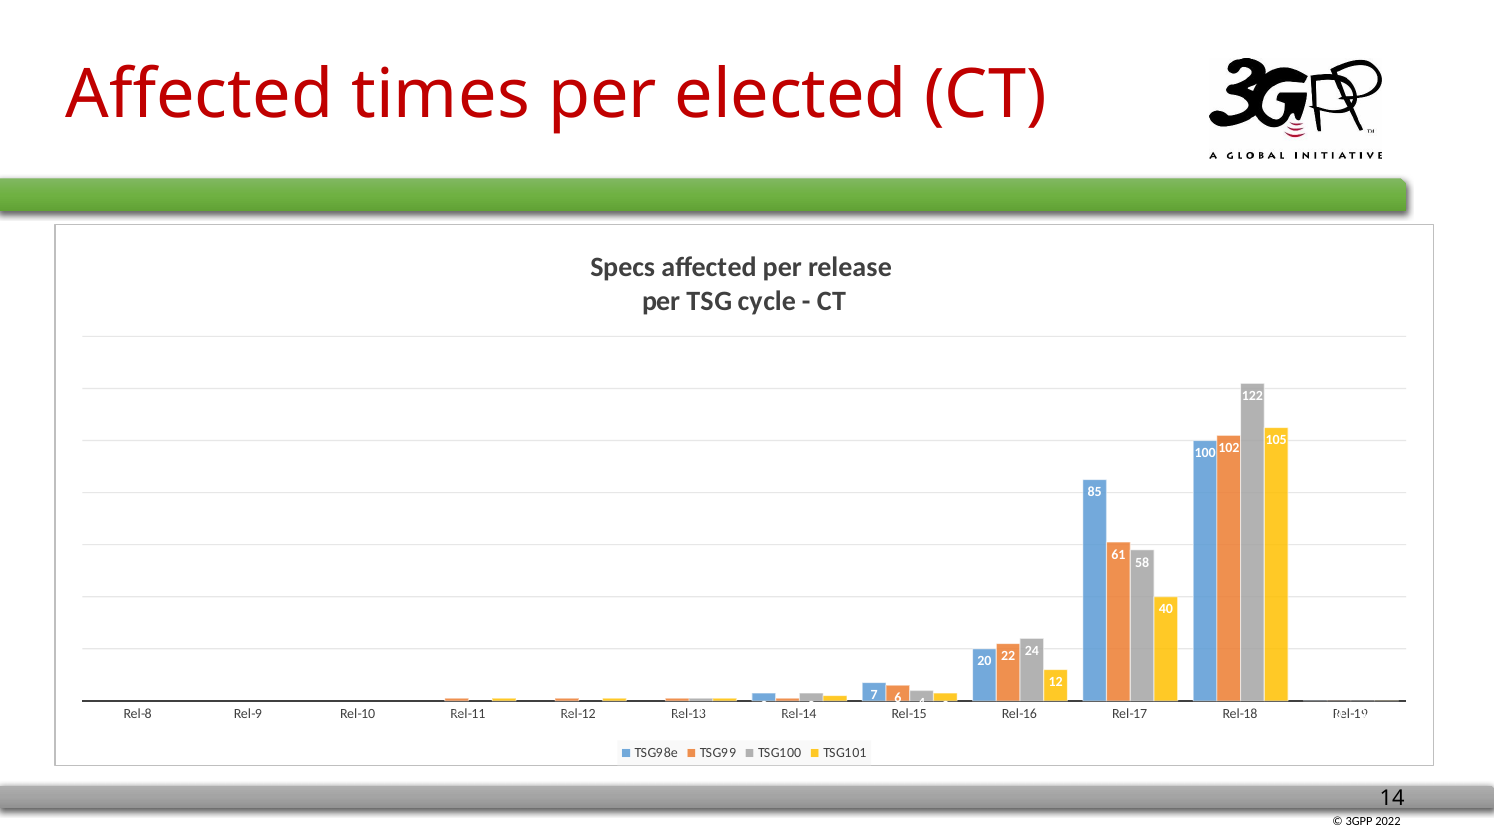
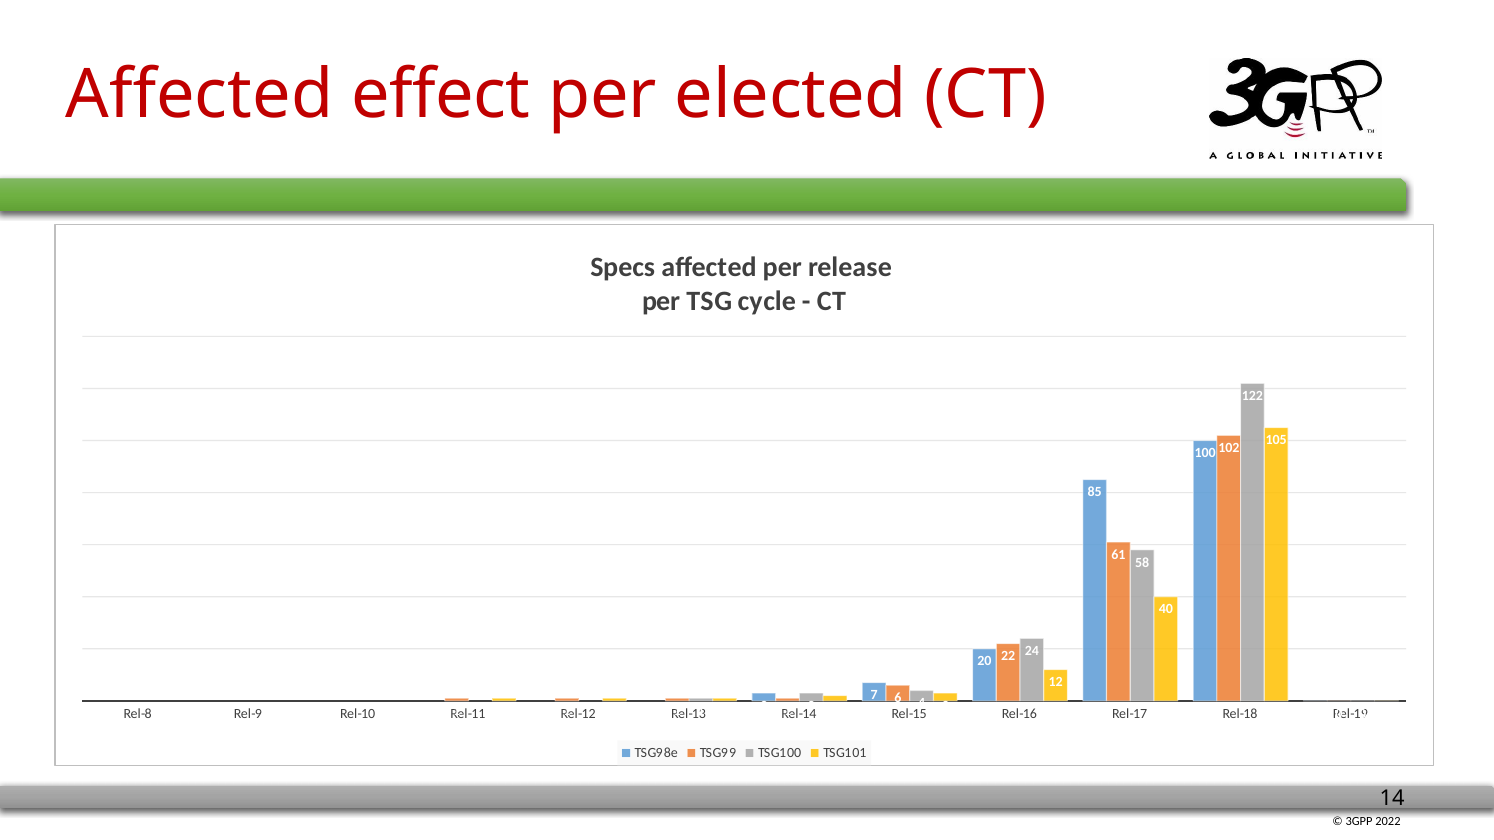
times: times -> effect (441, 95)
